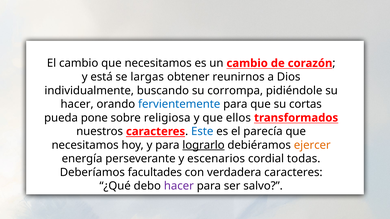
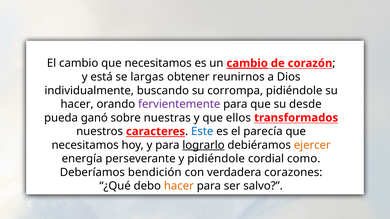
cambio underline: none -> present (247, 63)
fervientemente colour: blue -> purple (179, 104)
cortas: cortas -> desde (305, 104)
pone: pone -> ganó (94, 118)
religiosa: religiosa -> nuestras (167, 118)
y escenarios: escenarios -> pidiéndole (216, 159)
todas: todas -> como (304, 159)
facultades: facultades -> bendición (155, 173)
verdadera caracteres: caracteres -> corazones (293, 173)
hacer colour: purple -> orange (179, 186)
